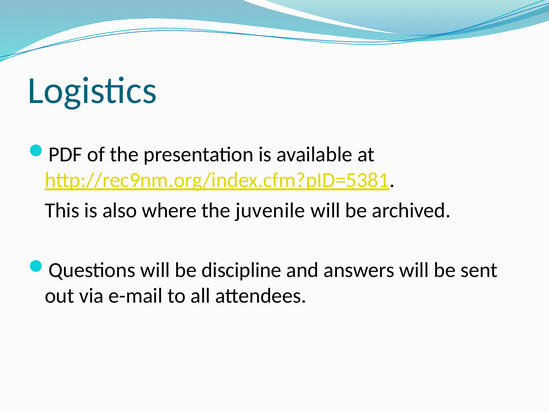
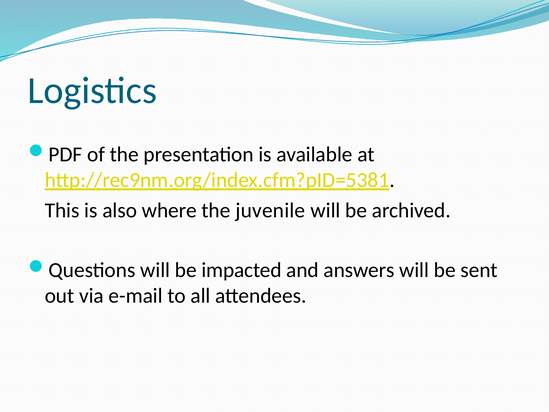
discipline: discipline -> impacted (242, 270)
